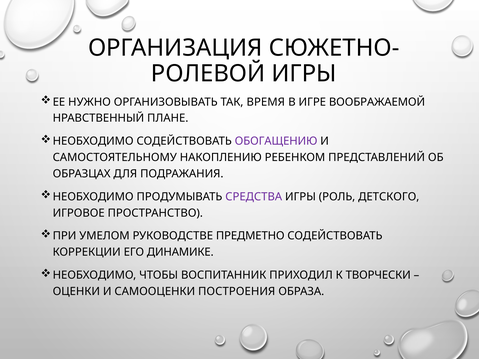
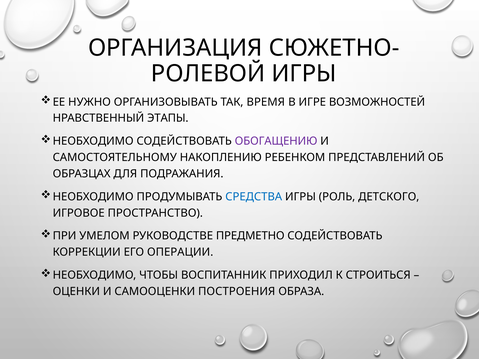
ВООБРАЖАЕМОЙ: ВООБРАЖАЕМОЙ -> ВОЗМОЖНОСТЕЙ (377, 102)
ПЛАНЕ: ПЛАНЕ -> ЭТАПЫ (168, 118)
СРЕДСТВА colour: purple -> blue (254, 197)
ДИНАМИКЕ: ДИНАМИКЕ -> ОПЕРАЦИИ (180, 252)
ТВОРЧЕСКИ: ТВОРЧЕСКИ -> СТРОИТЬСЯ (378, 275)
